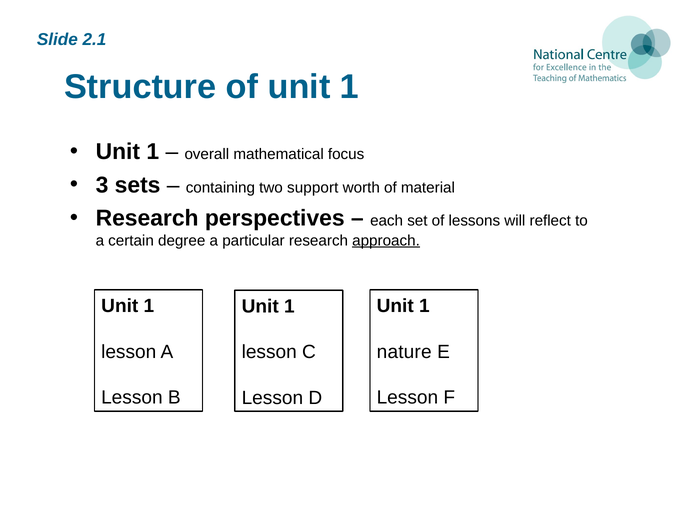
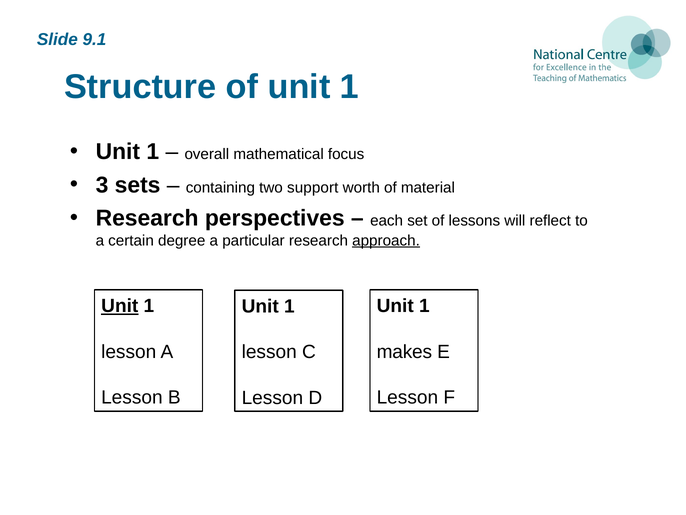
2.1: 2.1 -> 9.1 (94, 40)
Unit underline: none -> present (120, 306)
nature: nature -> makes (404, 352)
